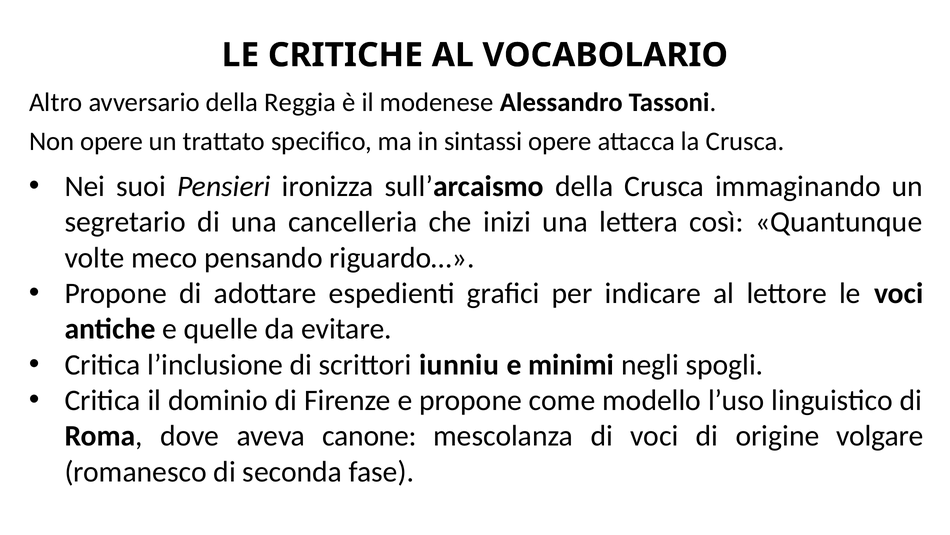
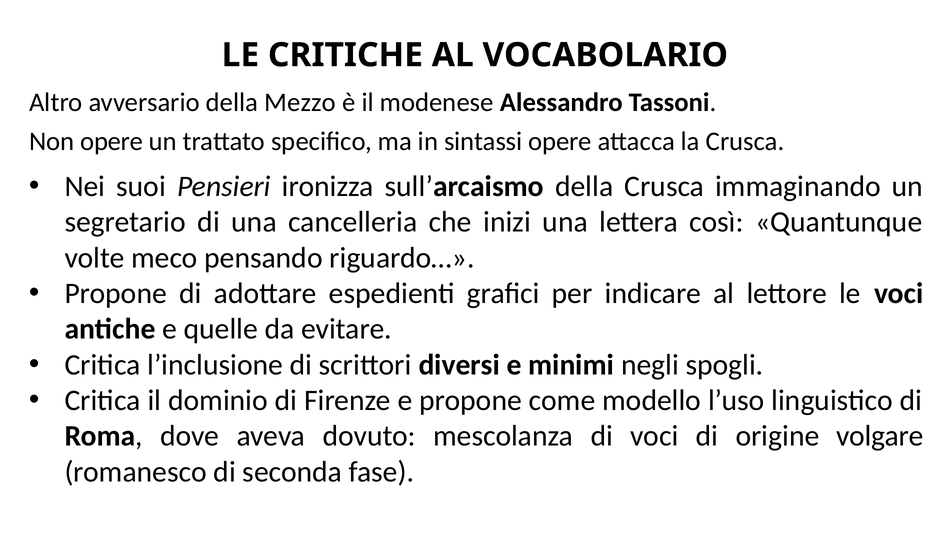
Reggia: Reggia -> Mezzo (300, 102)
iunniu: iunniu -> diversi (459, 364)
canone: canone -> dovuto (369, 436)
